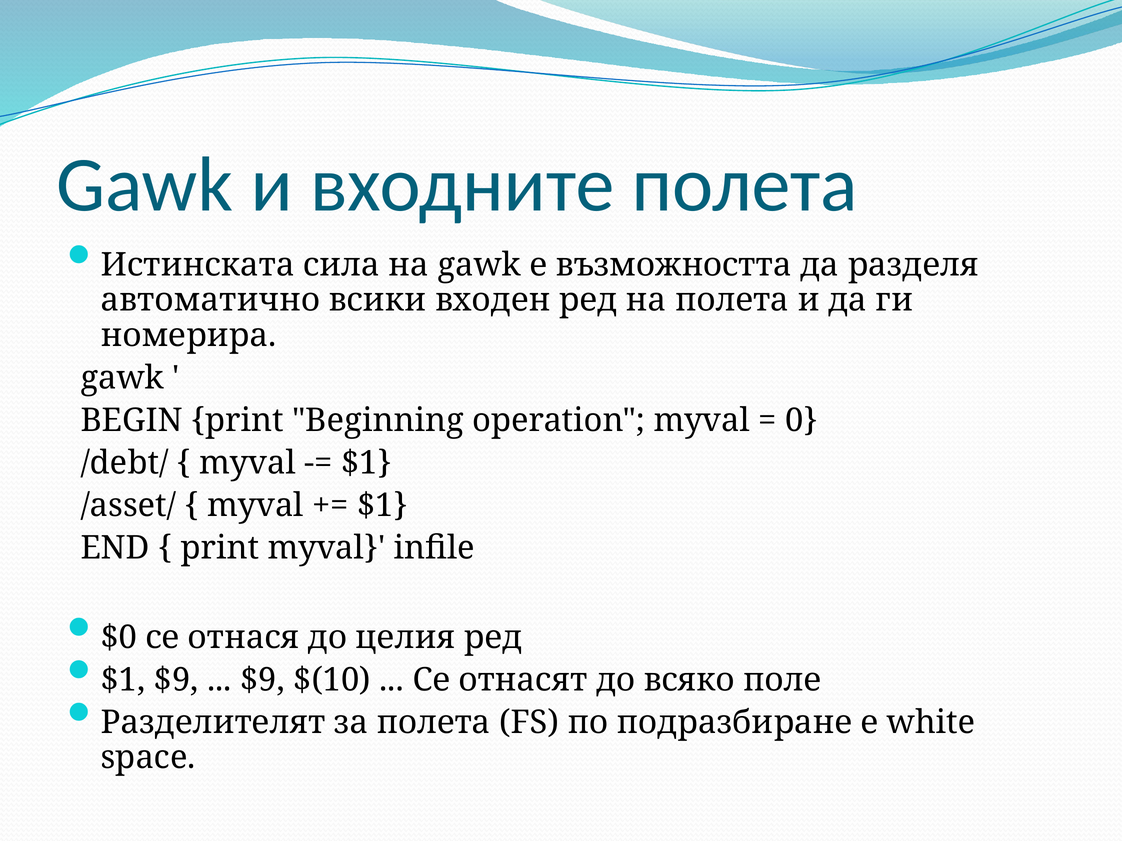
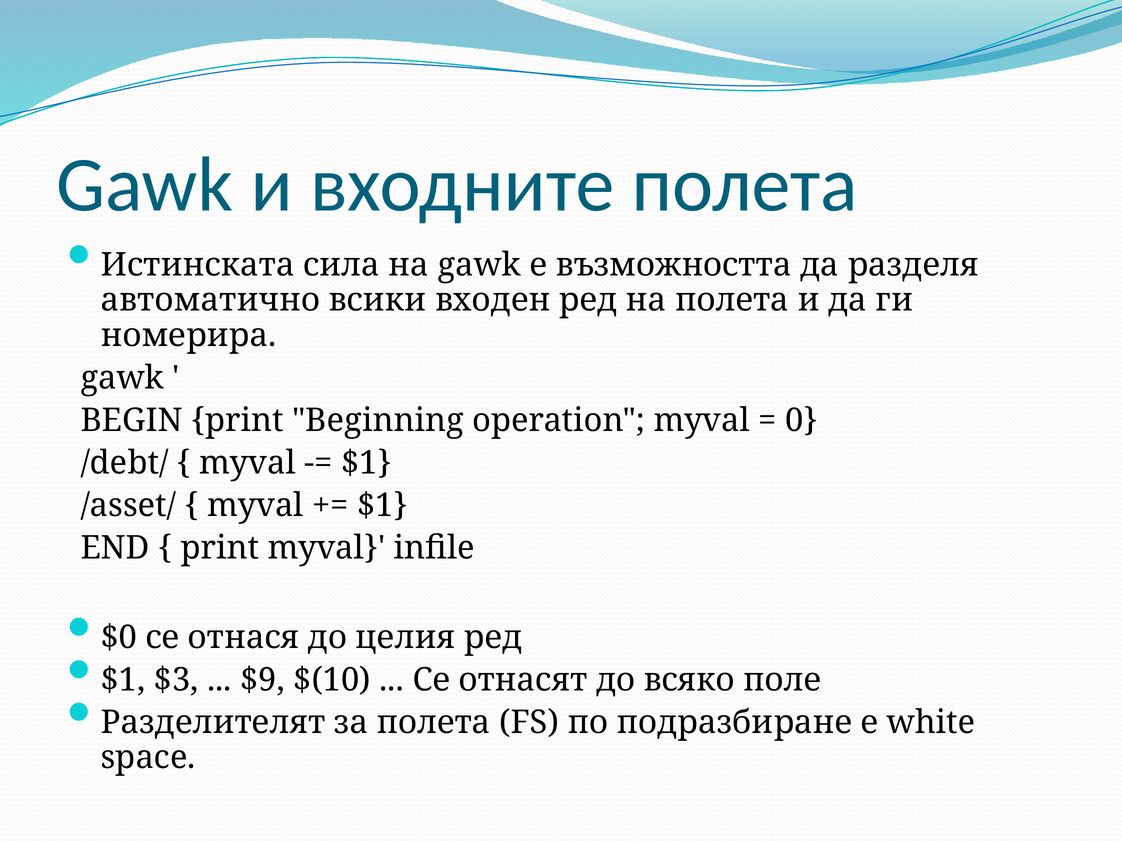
$1 $9: $9 -> $3 (176, 680)
